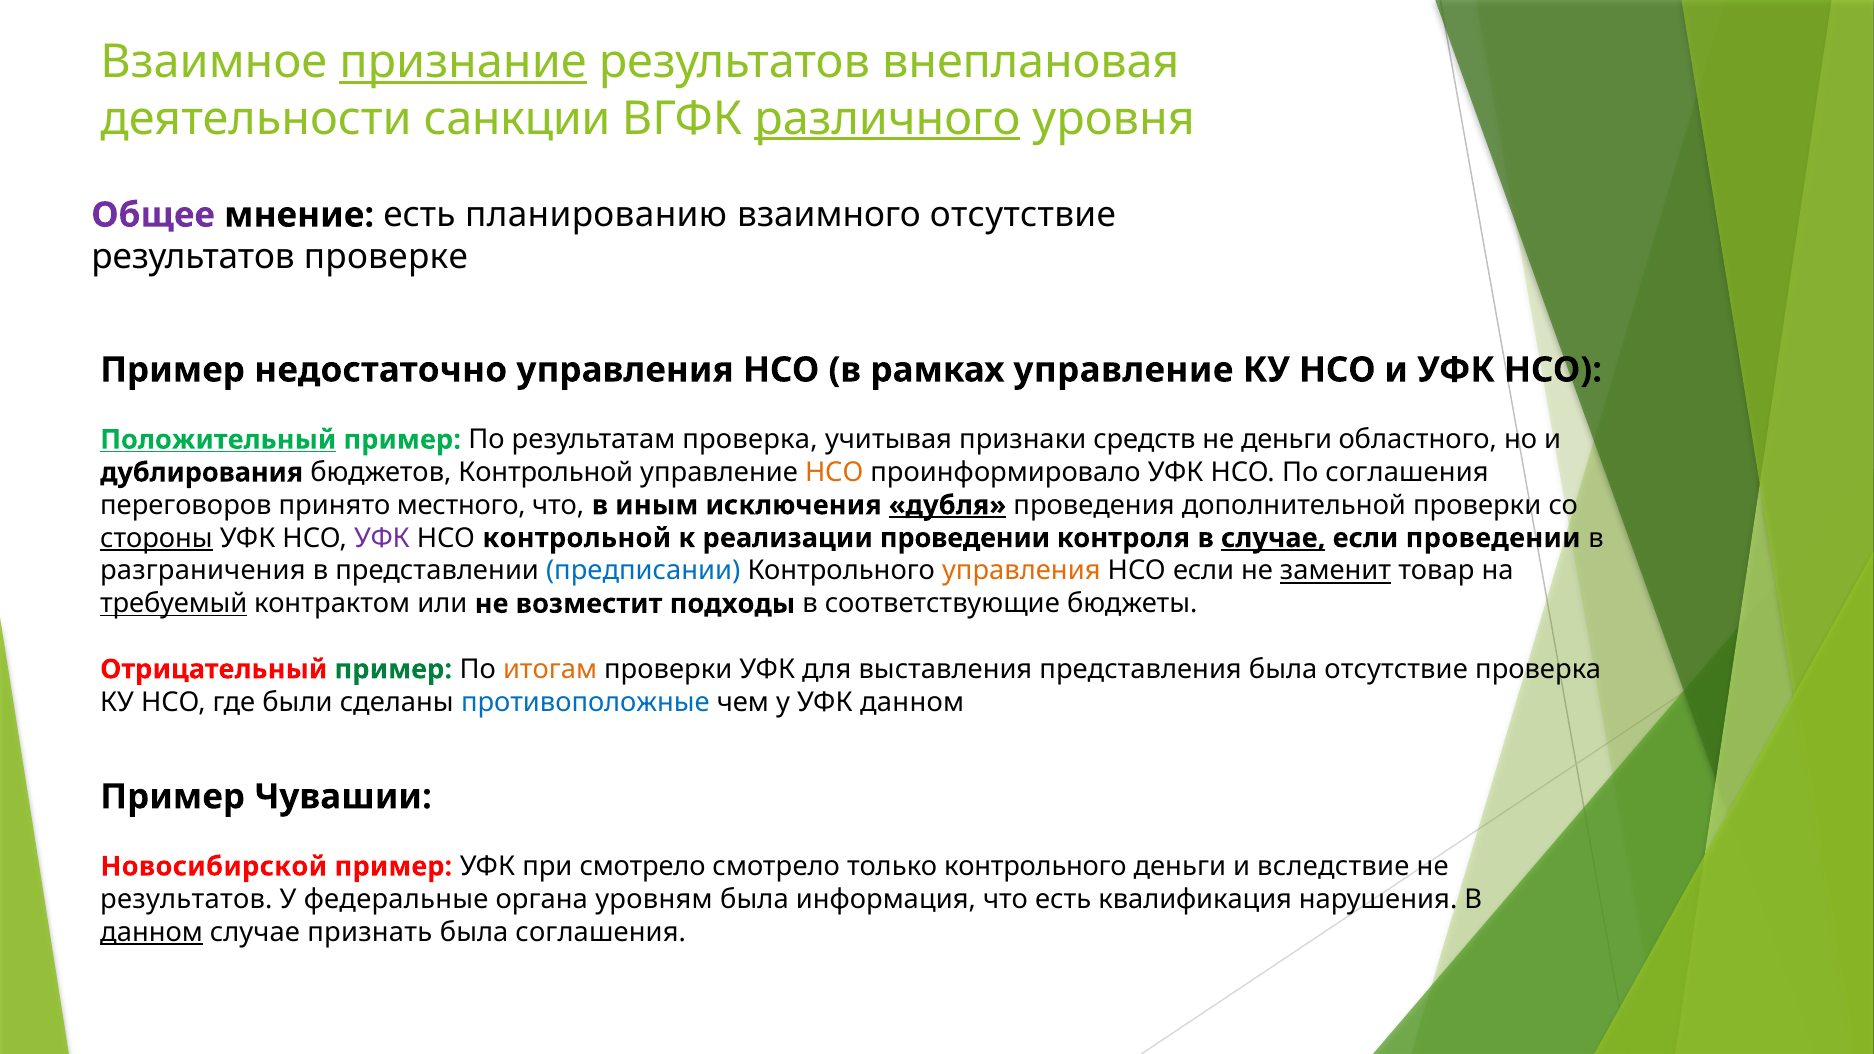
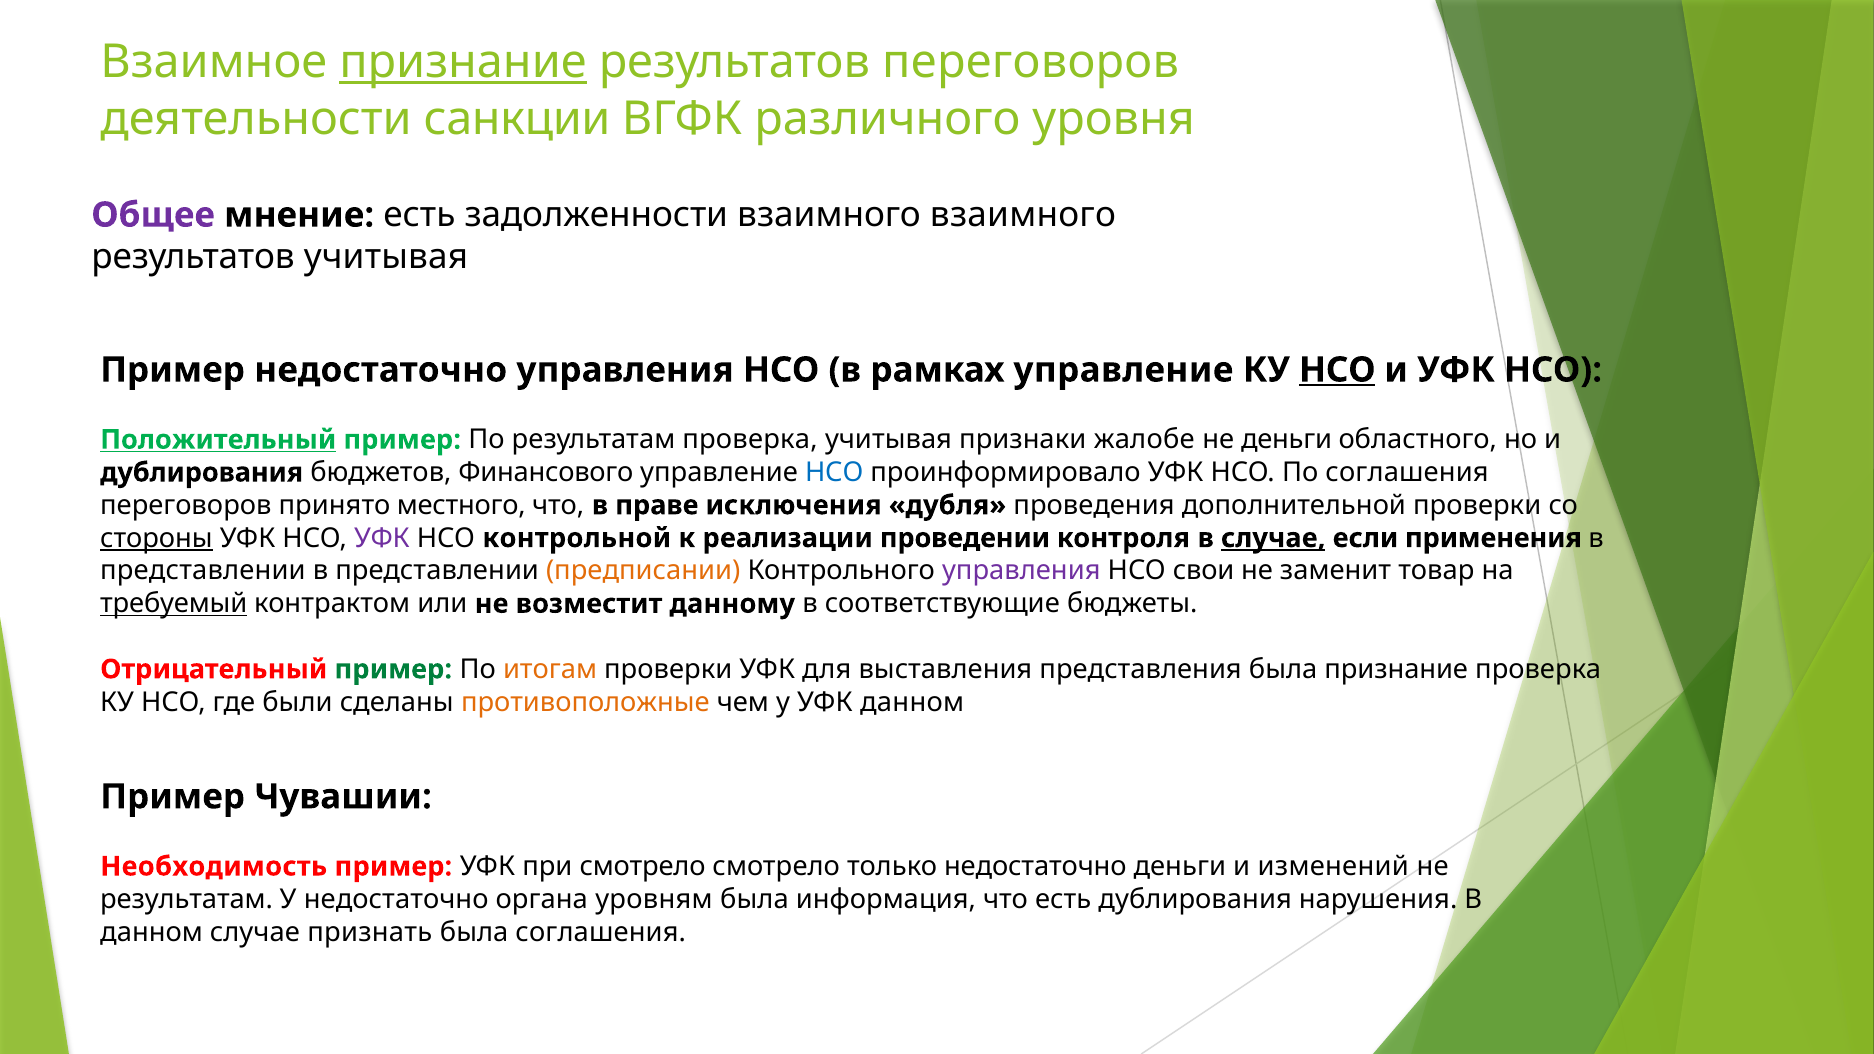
результатов внеплановая: внеплановая -> переговоров (1031, 62)
различного underline: present -> none (887, 119)
планированию: планированию -> задолженности (596, 215)
взаимного отсутствие: отсутствие -> взаимного (1023, 215)
результатов проверке: проверке -> учитывая (386, 257)
НСО underline: none -> present (1337, 370)
средств: средств -> жалобе (1144, 440)
бюджетов Контрольной: Контрольной -> Финансового (546, 473)
НСО colour: orange -> blue (834, 473)
иным: иным -> праве (657, 505)
дубля underline: present -> none (947, 505)
если проведении: проведении -> применения (1493, 538)
разграничения: разграничения -> представлении (203, 571)
предписании colour: blue -> orange (643, 571)
управления colour: orange -> purple (1021, 571)
НСО если: если -> свои (1204, 571)
заменит underline: present -> none (1336, 571)
подходы: подходы -> данному (732, 604)
была отсутствие: отсутствие -> признание (1396, 669)
противоположные colour: blue -> orange (585, 702)
Новосибирской: Новосибирской -> Необходимость (214, 867)
только контрольного: контрольного -> недостаточно (1035, 867)
вследствие: вследствие -> изменений (1333, 867)
результатов: результатов -> результатам (187, 899)
У федеральные: федеральные -> недостаточно (396, 899)
есть квалификация: квалификация -> дублирования (1195, 899)
данном underline: present -> none (152, 932)
